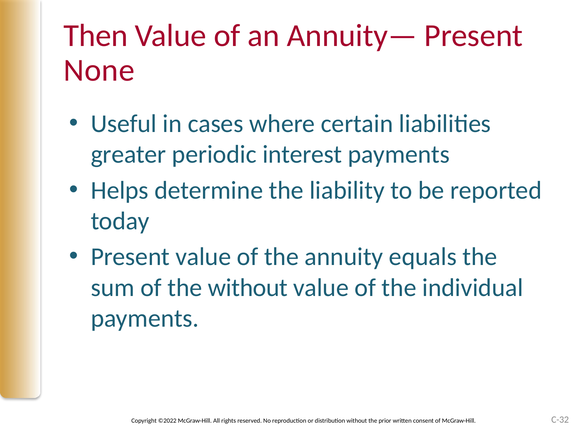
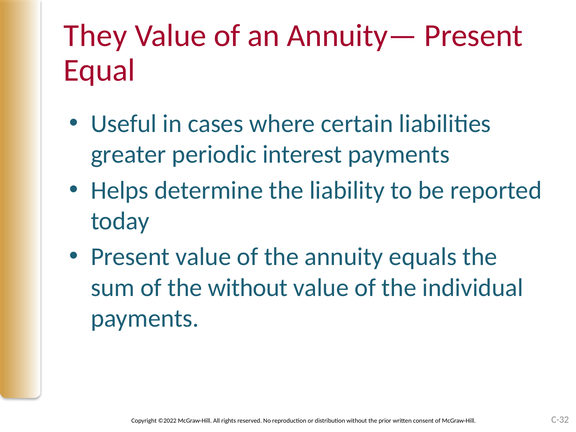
Then: Then -> They (95, 36)
None: None -> Equal (99, 70)
